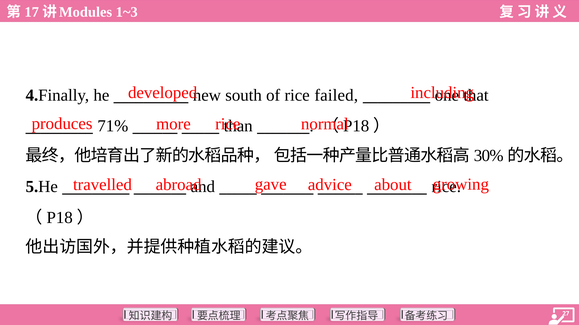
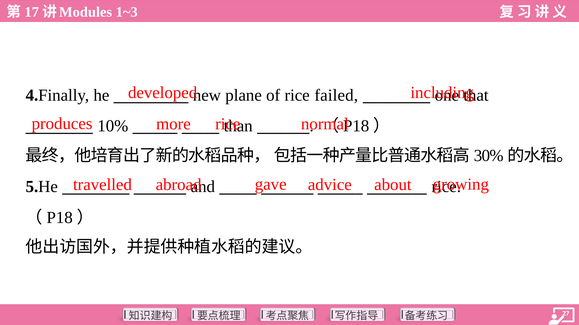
south: south -> plane (244, 96)
71%: 71% -> 10% (113, 126)
